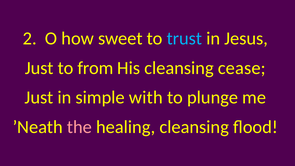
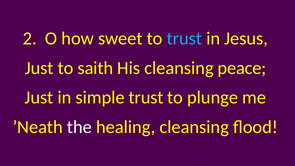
from: from -> saith (95, 68)
cease: cease -> peace (242, 68)
simple with: with -> trust (146, 97)
the colour: pink -> white (79, 127)
